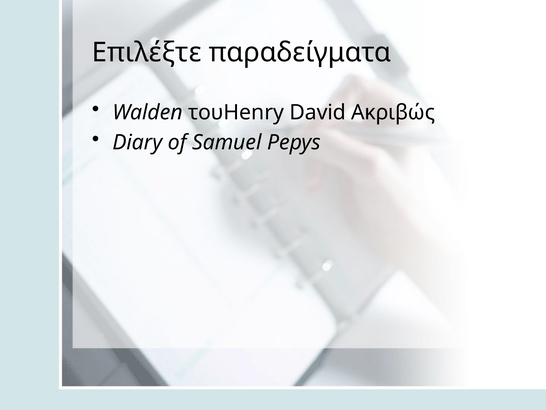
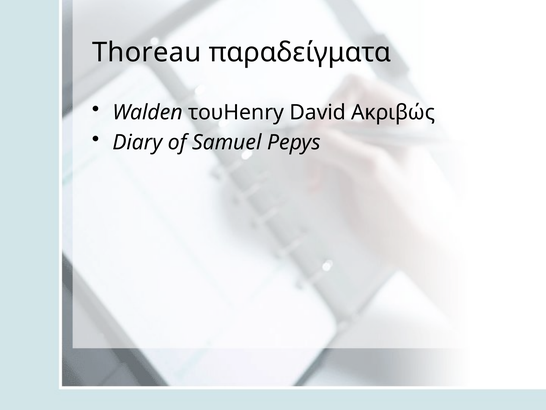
Επιλέξτε: Επιλέξτε -> Thoreau (147, 52)
